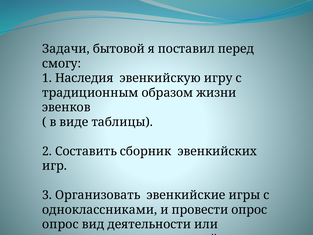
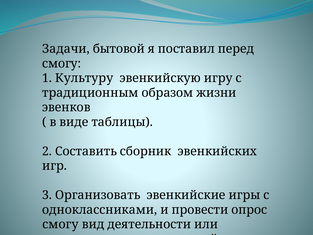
Наследия: Наследия -> Культуру (84, 78)
опрос: опрос -> смогу (60, 224)
